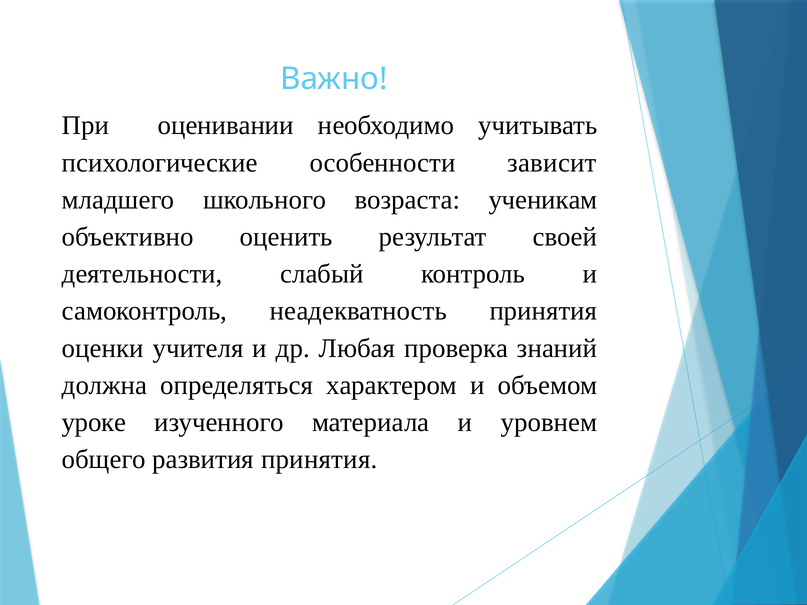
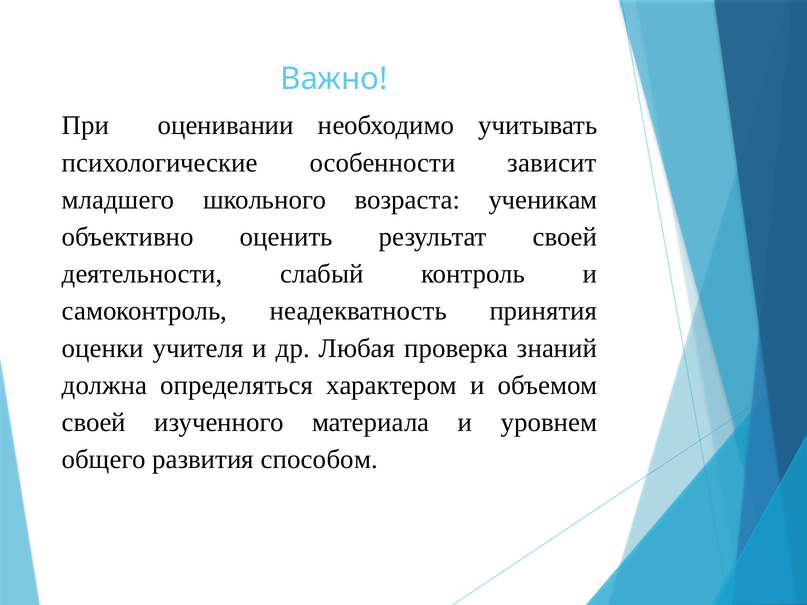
уроке: уроке -> своей (94, 423)
развития принятия: принятия -> способом (319, 460)
